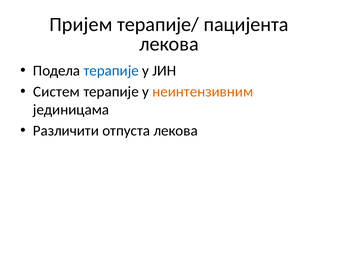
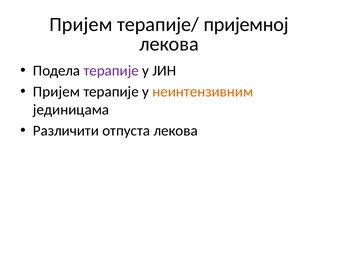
пацијента: пацијента -> пријемној (246, 25)
терапије colour: blue -> purple (111, 71)
Систем: Систем -> Пријем (57, 92)
